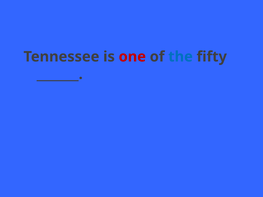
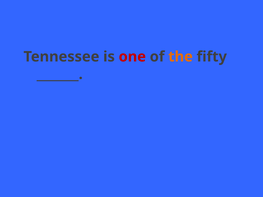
the colour: blue -> orange (181, 57)
